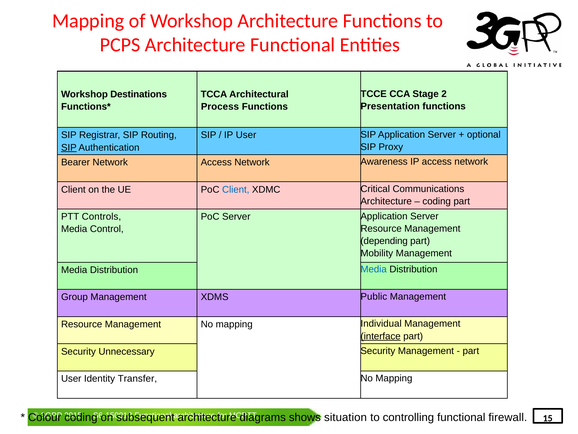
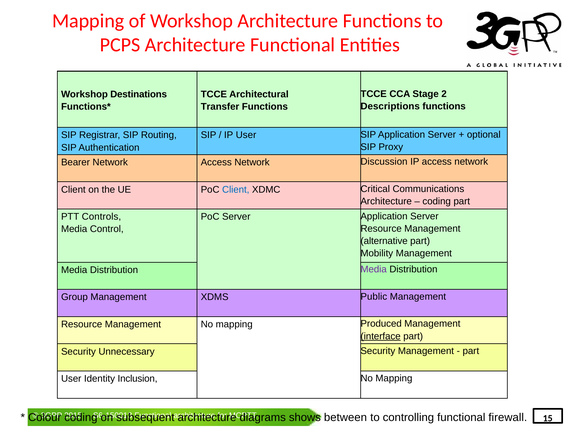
TCCA: TCCA -> TCCE (214, 94)
Presentation: Presentation -> Descriptions (390, 106)
Process: Process -> Transfer (220, 107)
SIP underline: present -> none (69, 147)
Awareness: Awareness -> Discussion (384, 162)
depending: depending -> alternative (384, 241)
Media colour: blue -> purple (374, 269)
Individual: Individual -> Produced (381, 323)
Transfer: Transfer -> Inclusion (138, 378)
situation: situation -> between (345, 417)
